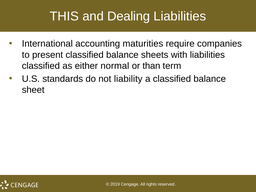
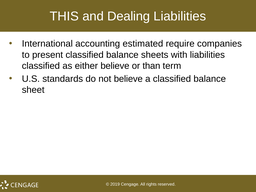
maturities: maturities -> estimated (143, 44)
either normal: normal -> believe (115, 66)
not liability: liability -> believe (128, 79)
